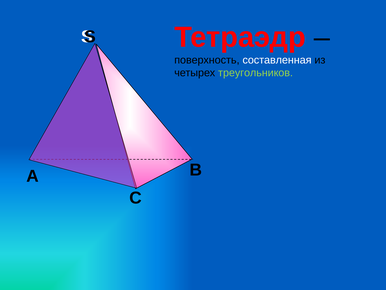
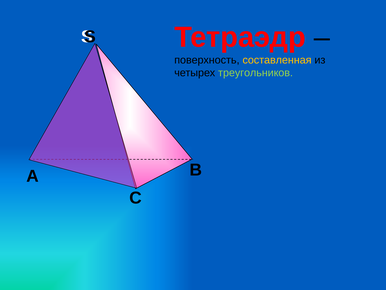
составленная colour: white -> yellow (277, 60)
